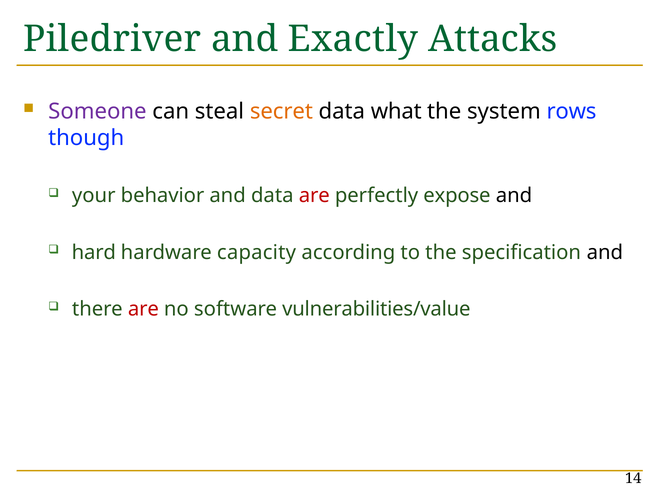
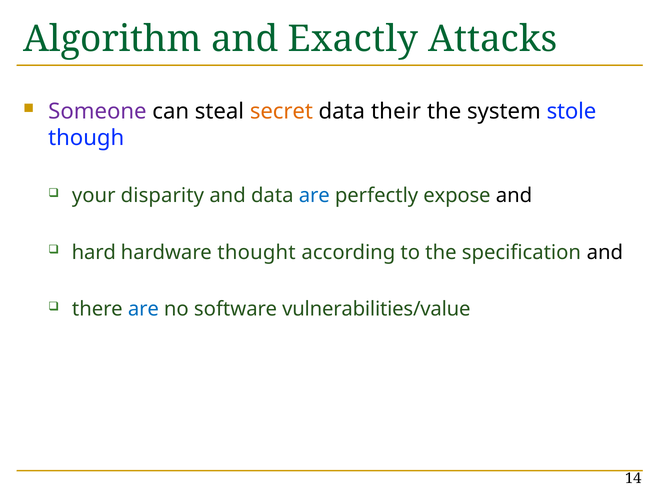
Piledriver: Piledriver -> Algorithm (112, 39)
what: what -> their (396, 111)
rows: rows -> stole (571, 111)
behavior: behavior -> disparity (162, 196)
are colour: red -> blue (314, 196)
capacity: capacity -> thought (257, 253)
are colour: red -> blue (143, 310)
